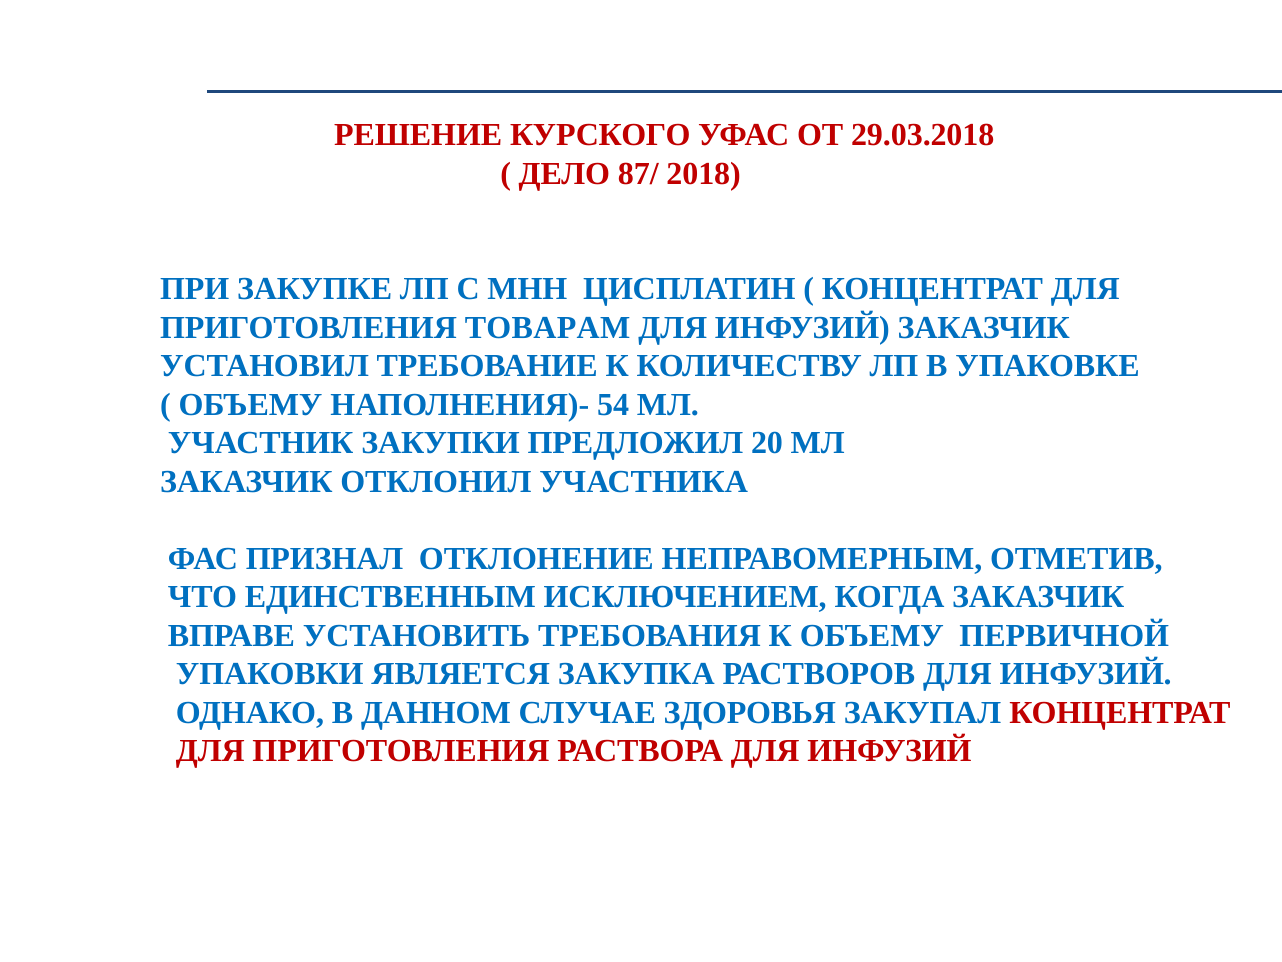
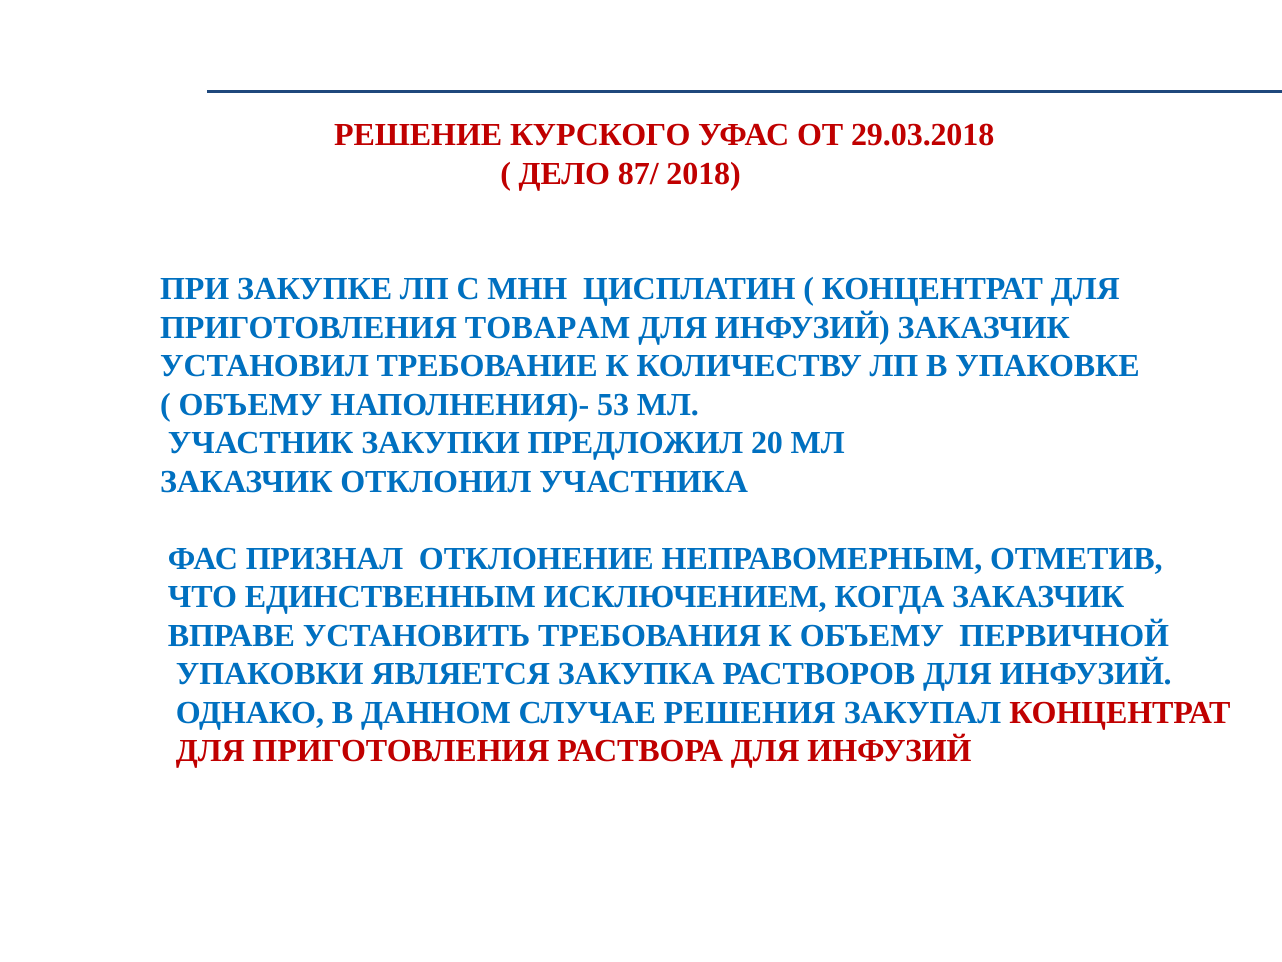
54: 54 -> 53 (613, 404)
ЗДОРОВЬЯ: ЗДОРОВЬЯ -> РЕШЕНИЯ (750, 712)
